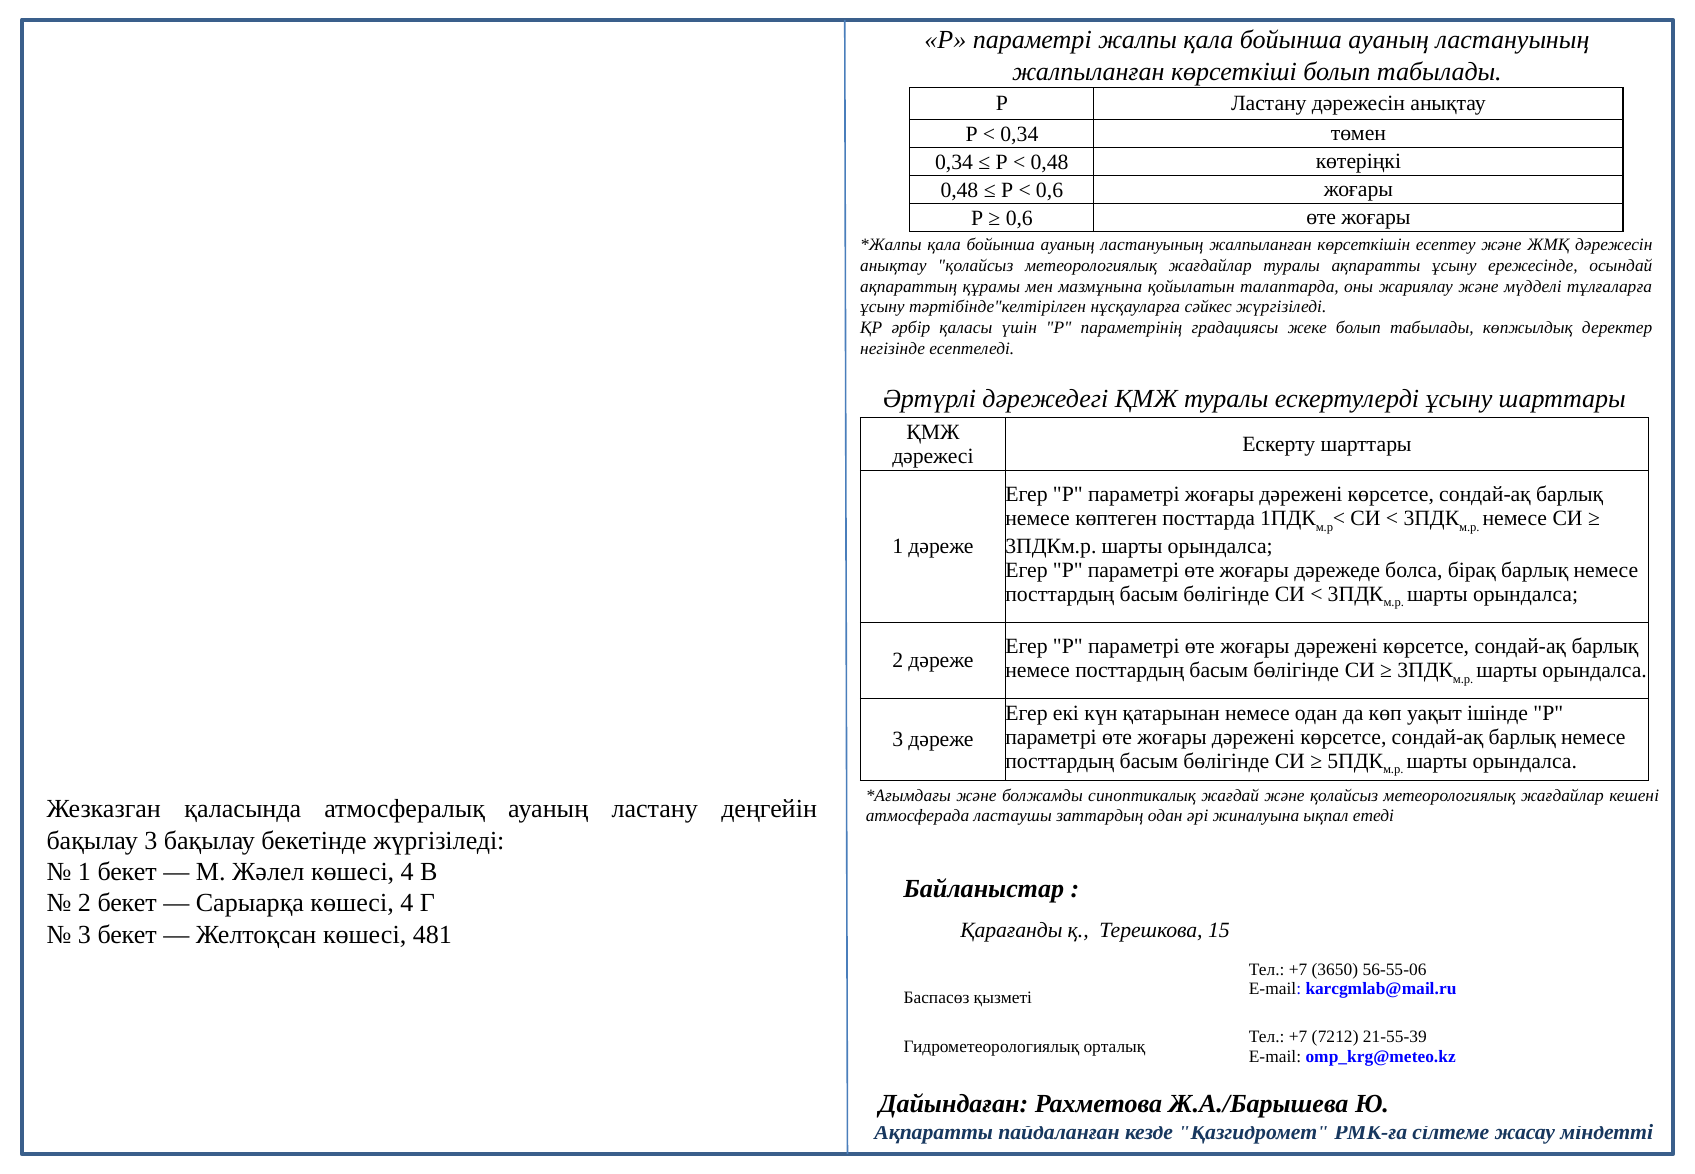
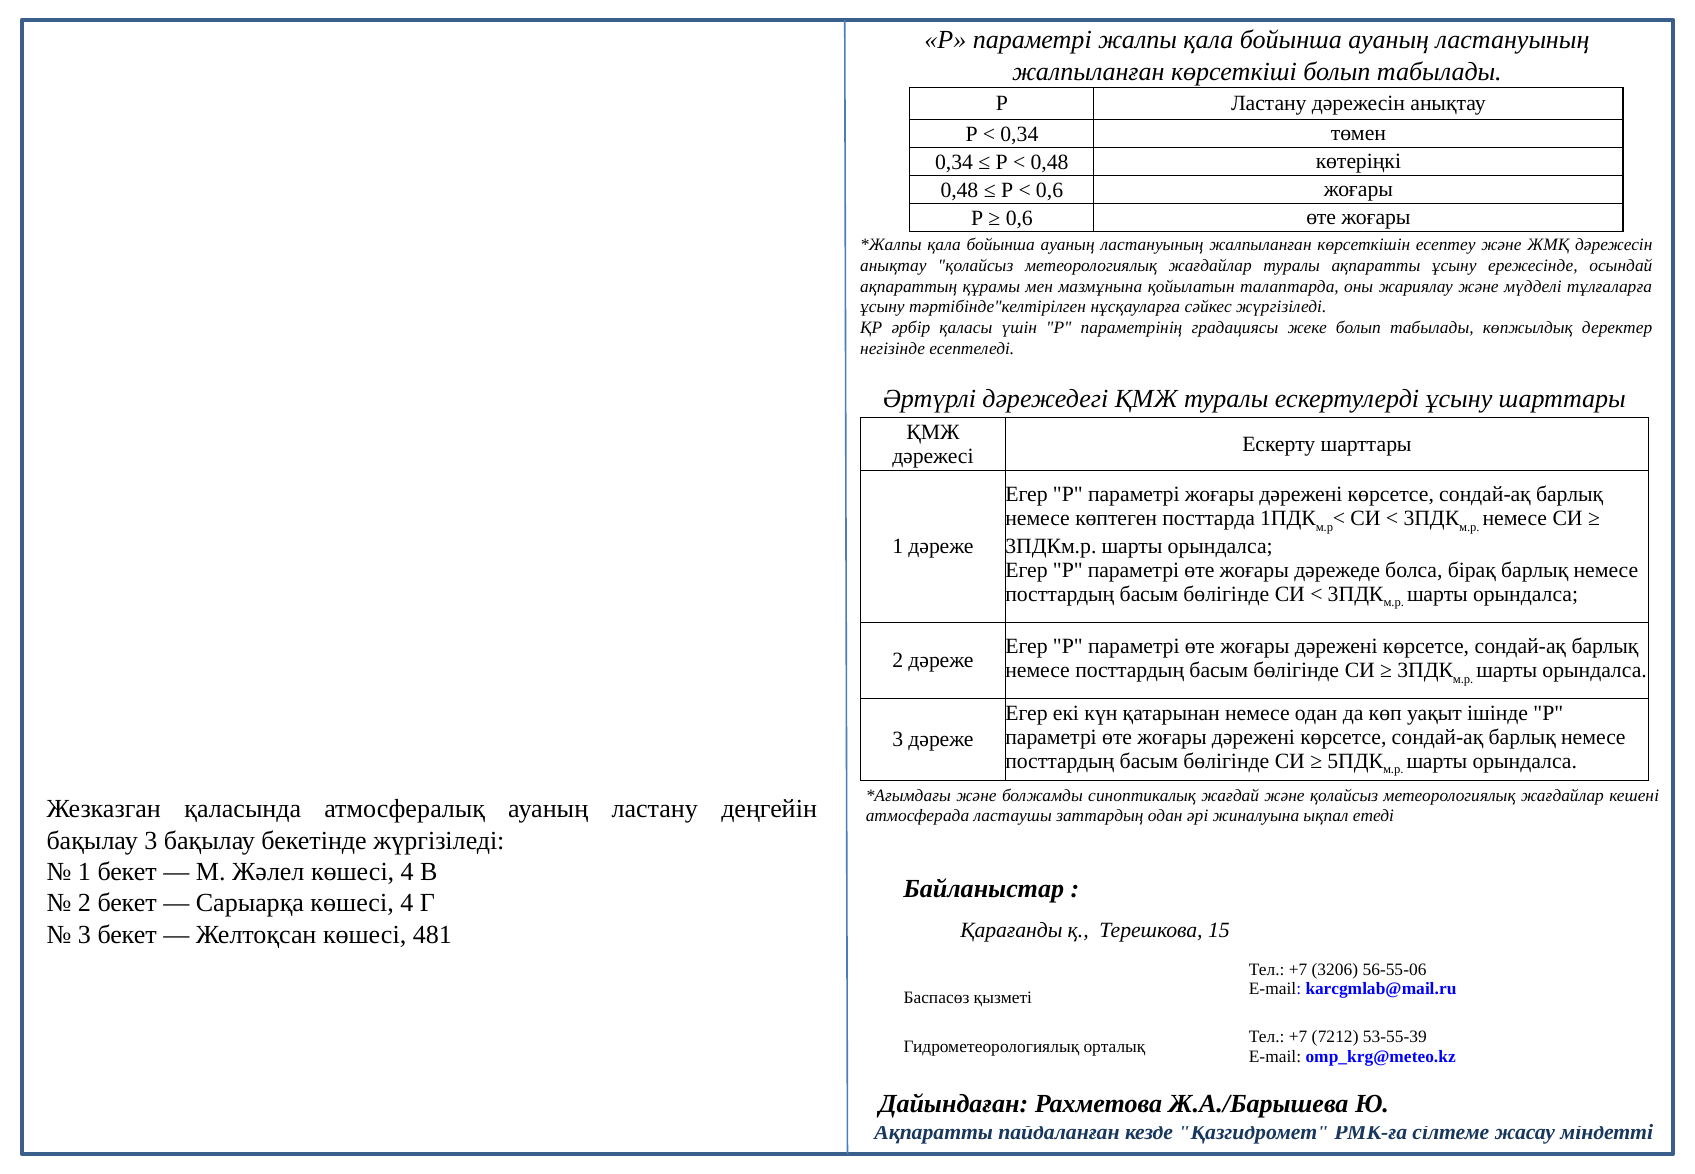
3650: 3650 -> 3206 (1335, 969)
21-55-39: 21-55-39 -> 53-55-39 (1395, 1037)
